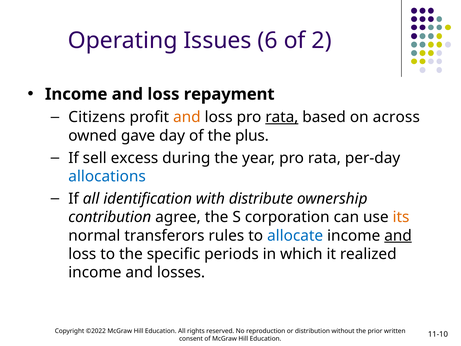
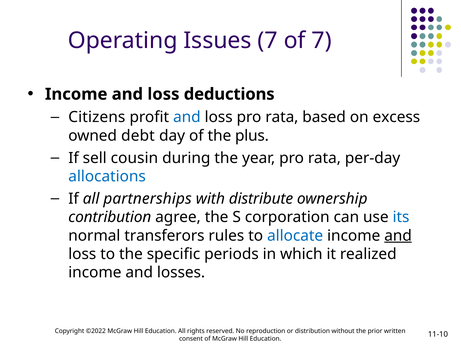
Issues 6: 6 -> 7 (268, 40)
of 2: 2 -> 7 (322, 40)
repayment: repayment -> deductions (229, 94)
and colour: orange -> blue (187, 117)
rata underline: present -> none (282, 117)
across: across -> excess (396, 117)
gave: gave -> debt (138, 136)
excess: excess -> cousin (134, 158)
identification: identification -> partnerships (148, 199)
its colour: orange -> blue (401, 217)
